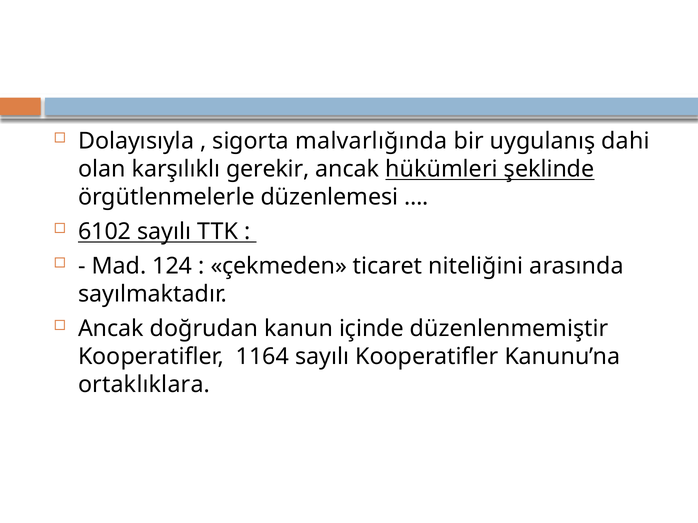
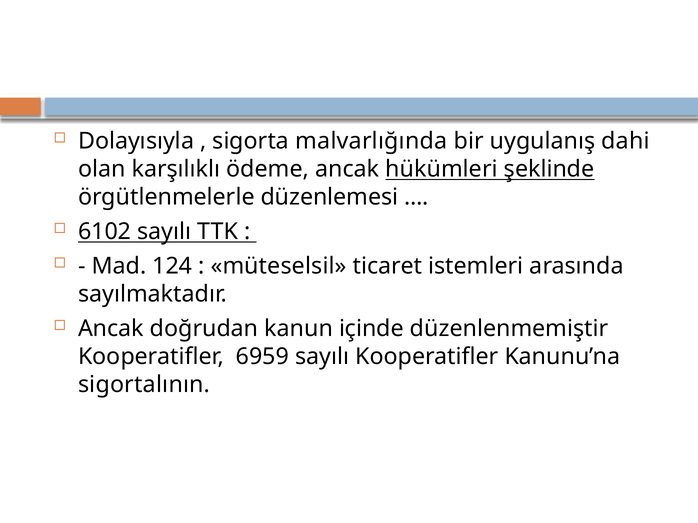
gerekir: gerekir -> ödeme (268, 169)
çekmeden: çekmeden -> müteselsil (279, 266)
niteliğini: niteliğini -> istemleri (476, 266)
1164: 1164 -> 6959 (263, 357)
ortaklıklara: ortaklıklara -> sigortalının (144, 385)
